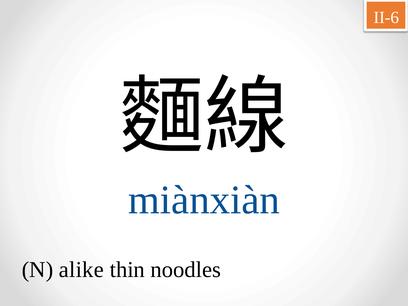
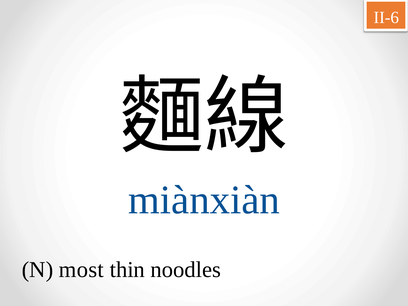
alike: alike -> most (81, 270)
